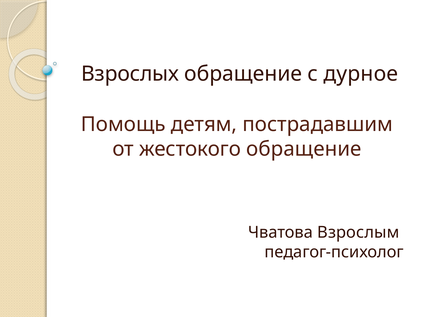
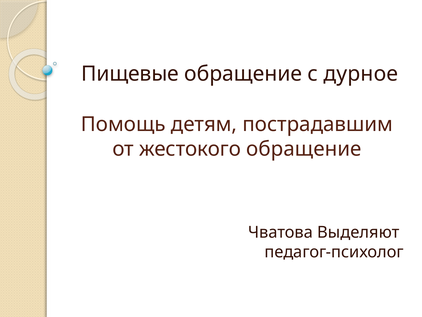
Взрослых: Взрослых -> Пищевые (130, 74)
Взрослым: Взрослым -> Выделяют (358, 232)
